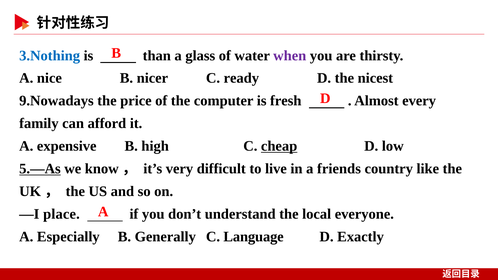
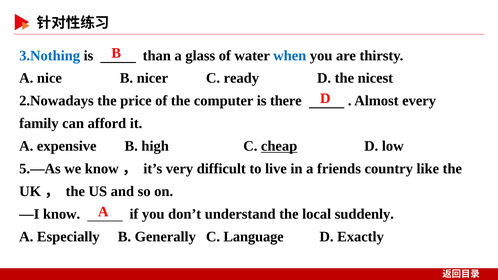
when colour: purple -> blue (290, 56)
9.Nowadays: 9.Nowadays -> 2.Nowadays (56, 101)
fresh: fresh -> there (286, 101)
5.—As underline: present -> none (40, 169)
—I place: place -> know (62, 214)
everyone: everyone -> suddenly (364, 214)
